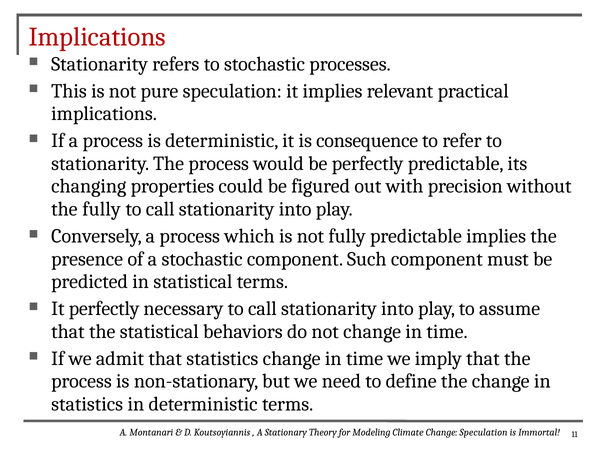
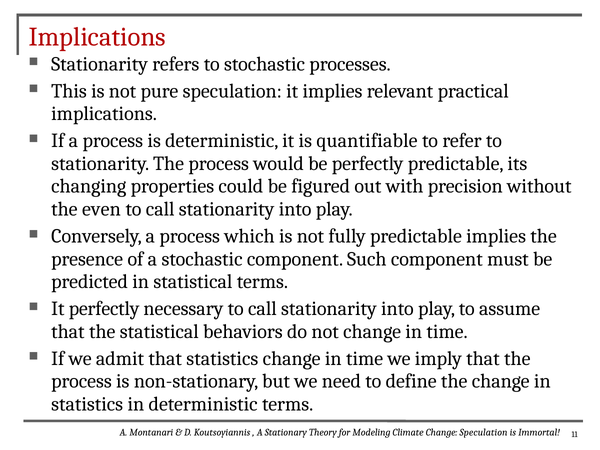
consequence: consequence -> quantifiable (367, 141)
the fully: fully -> even (101, 209)
